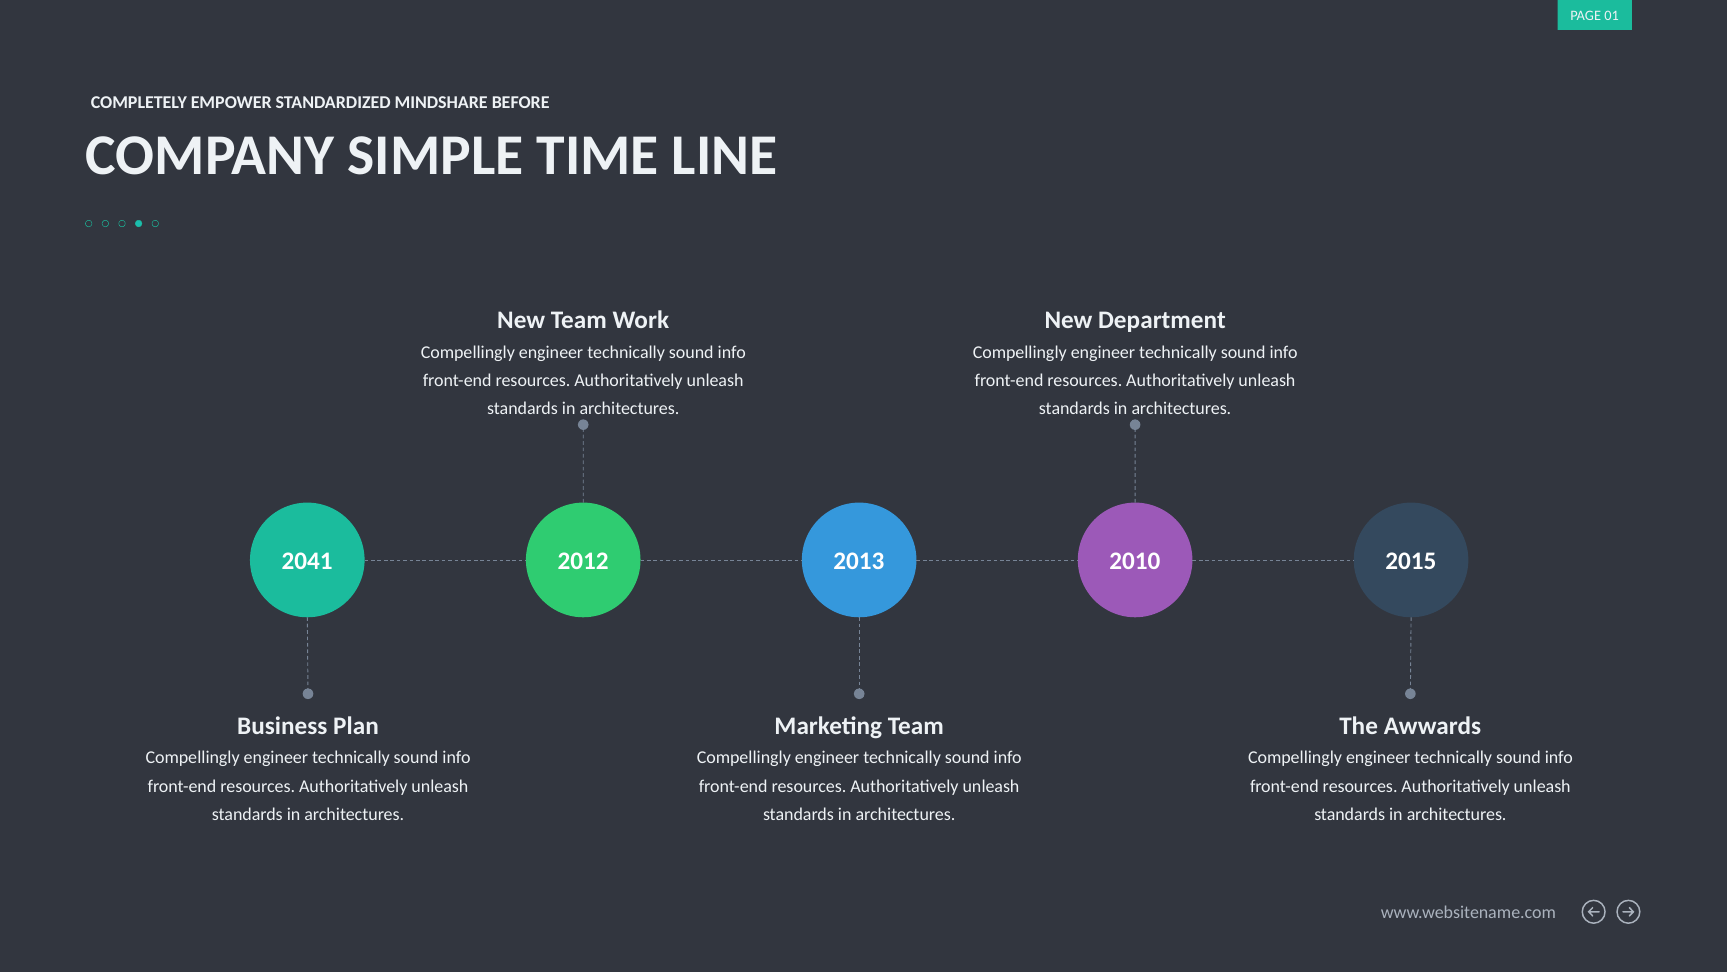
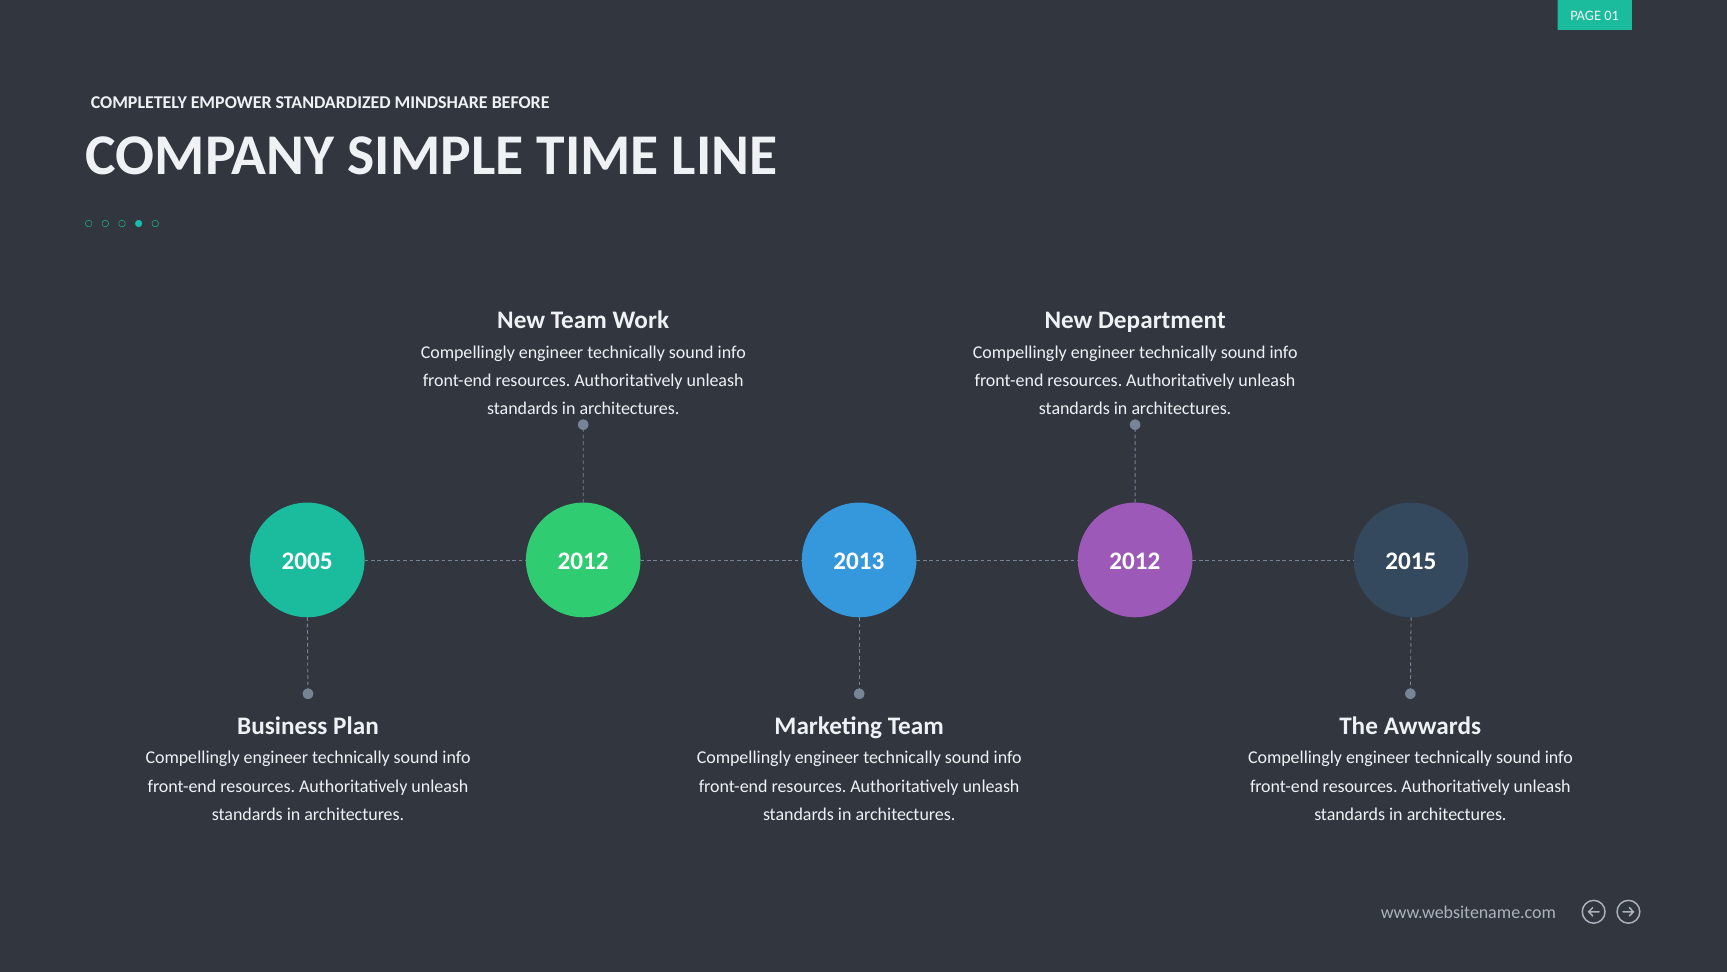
2041: 2041 -> 2005 (307, 561)
2013 2010: 2010 -> 2012 (1135, 561)
